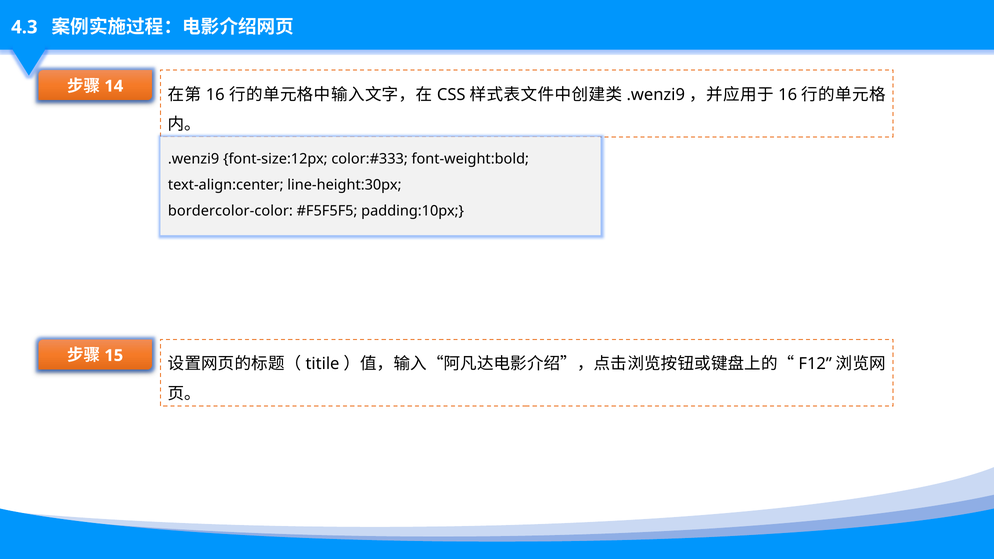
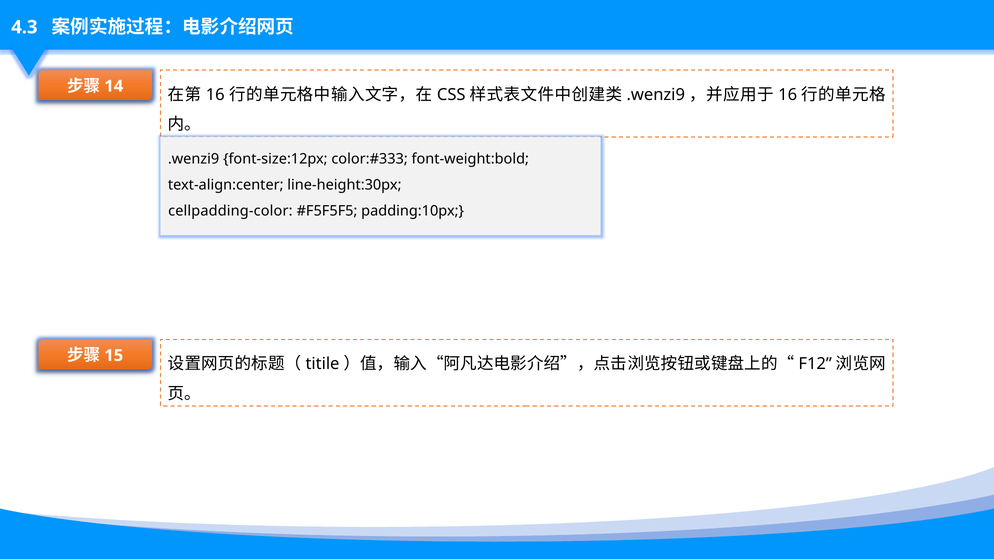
bordercolor-color: bordercolor-color -> cellpadding-color (230, 211)
